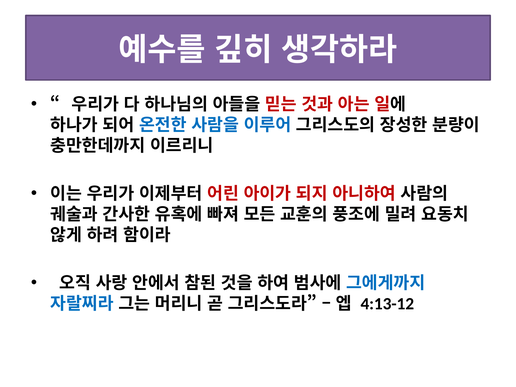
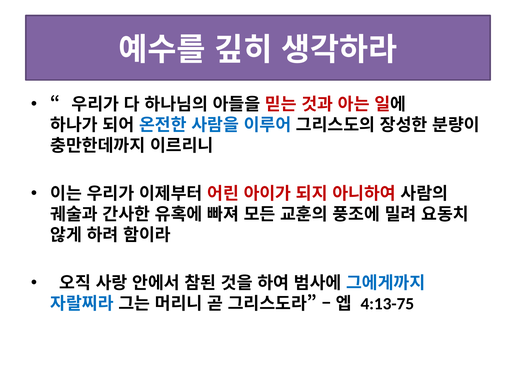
4:13-12: 4:13-12 -> 4:13-75 (387, 304)
